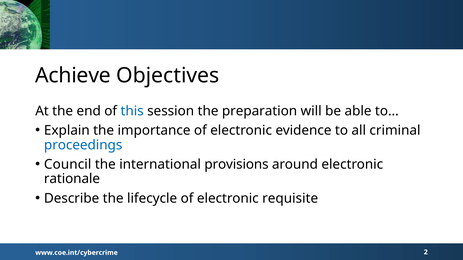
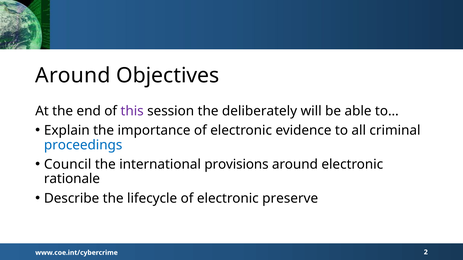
Achieve: Achieve -> Around (73, 76)
this colour: blue -> purple (132, 111)
preparation: preparation -> deliberately (260, 111)
requisite: requisite -> preserve (290, 199)
